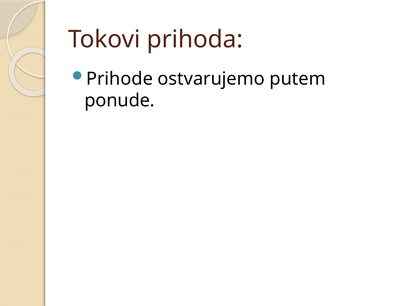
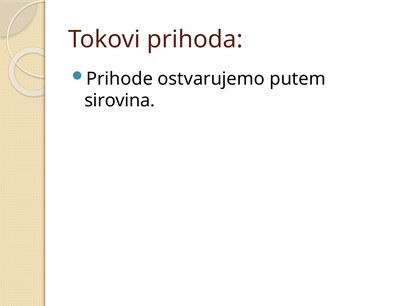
ponude: ponude -> sirovina (120, 101)
